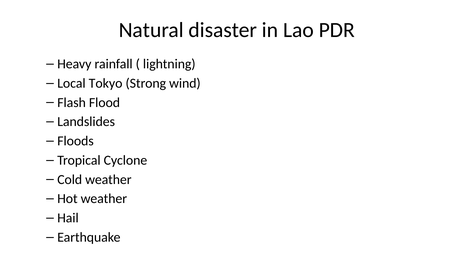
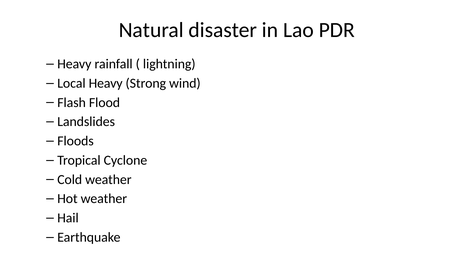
Local Tokyo: Tokyo -> Heavy (106, 83)
